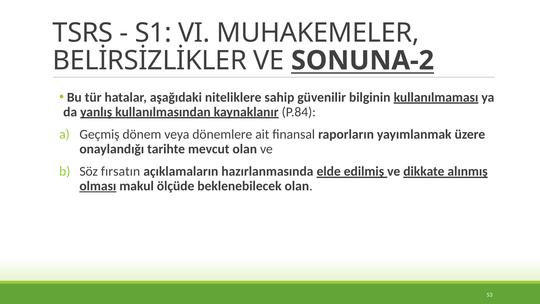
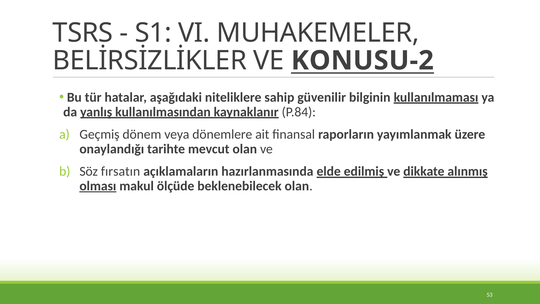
SONUNA-2: SONUNA-2 -> KONUSU-2 (362, 60)
